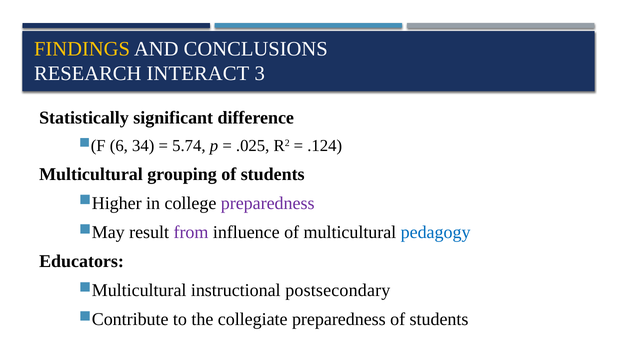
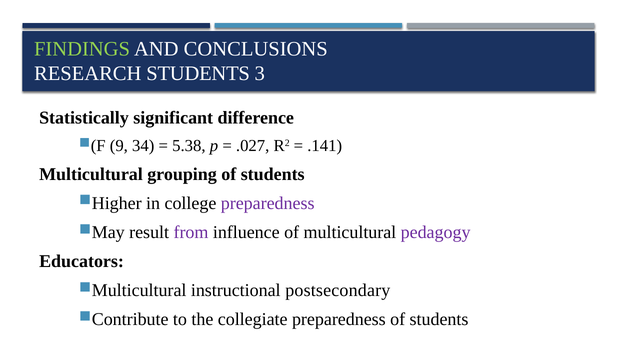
FINDINGS colour: yellow -> light green (82, 49)
RESEARCH INTERACT: INTERACT -> STUDENTS (198, 74)
6: 6 -> 9 (119, 146)
5.74: 5.74 -> 5.38 (189, 146)
.025: .025 -> .027 (253, 146)
.124: .124 -> .141 (325, 146)
pedagogy colour: blue -> purple (436, 232)
